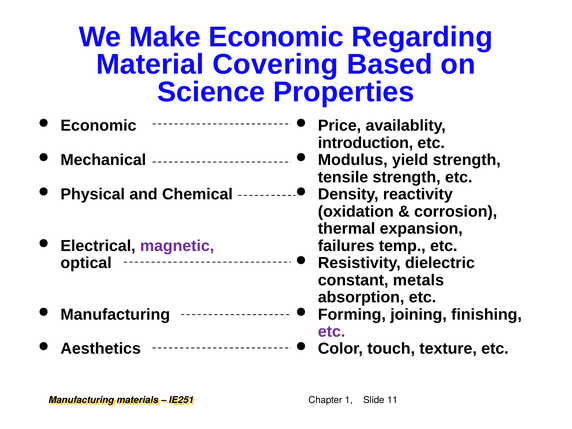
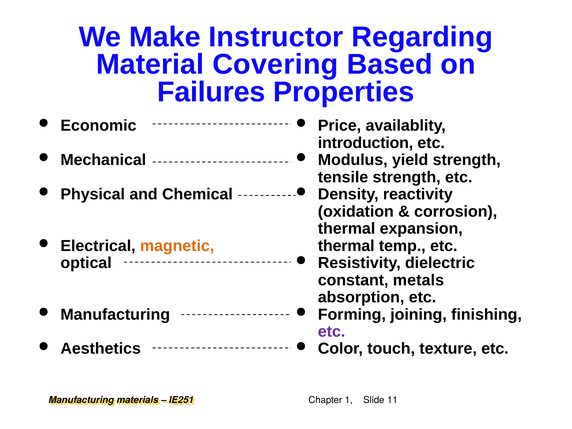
Make Economic: Economic -> Instructor (276, 37)
Science: Science -> Failures (211, 92)
failures: failures -> thermal (346, 246)
magnetic colour: purple -> orange (177, 246)
